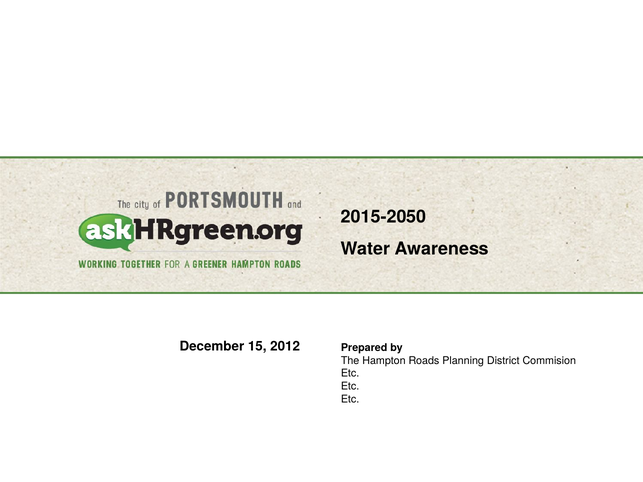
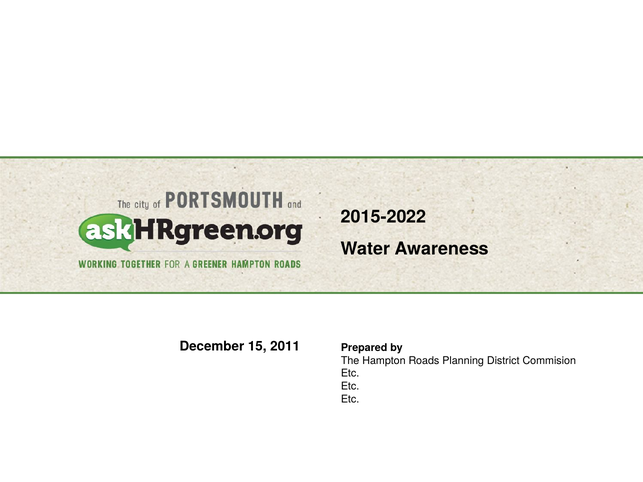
2015-2050: 2015-2050 -> 2015-2022 (384, 217)
2012: 2012 -> 2011 (285, 347)
